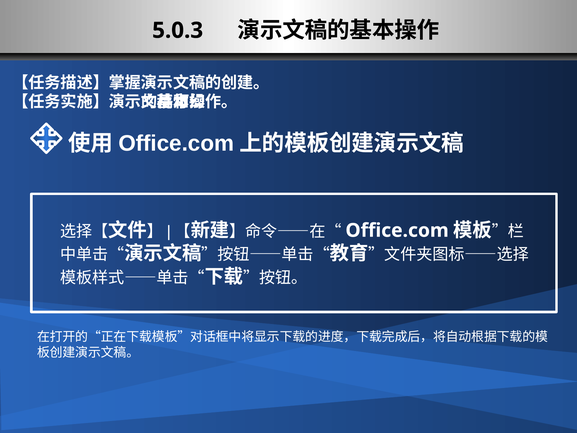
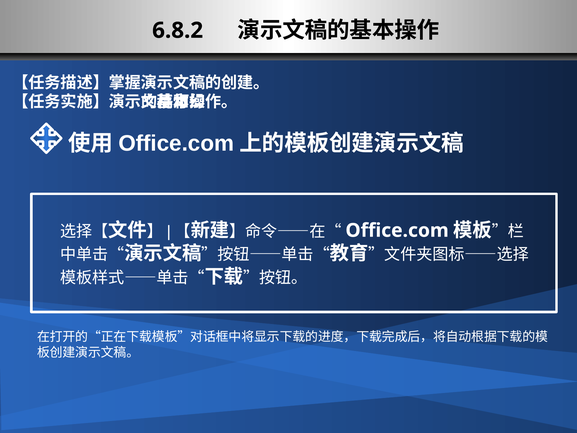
5.0.3: 5.0.3 -> 6.8.2 (178, 30)
